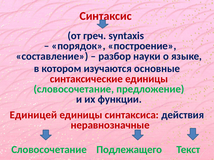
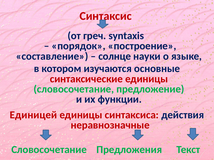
разбор: разбор -> солнце (115, 56)
Подлежащего: Подлежащего -> Предложения (129, 150)
